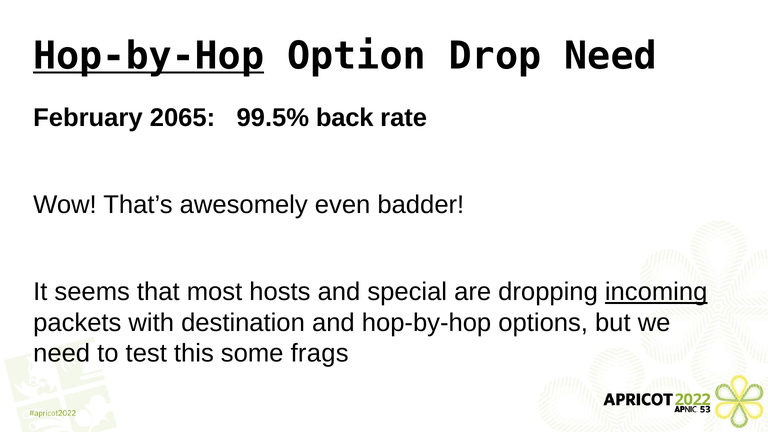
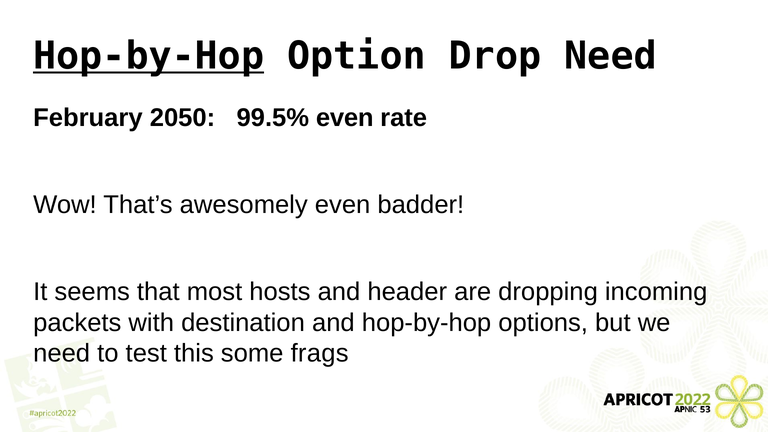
2065: 2065 -> 2050 (183, 118)
99.5% back: back -> even (345, 118)
special: special -> header (407, 292)
incoming underline: present -> none (656, 292)
